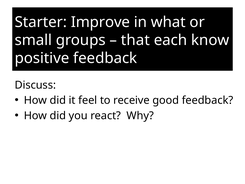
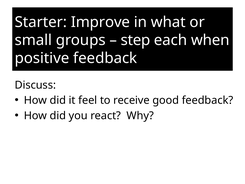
that: that -> step (136, 40)
know: know -> when (210, 40)
